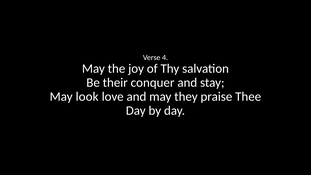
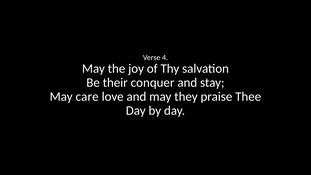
look: look -> care (87, 97)
